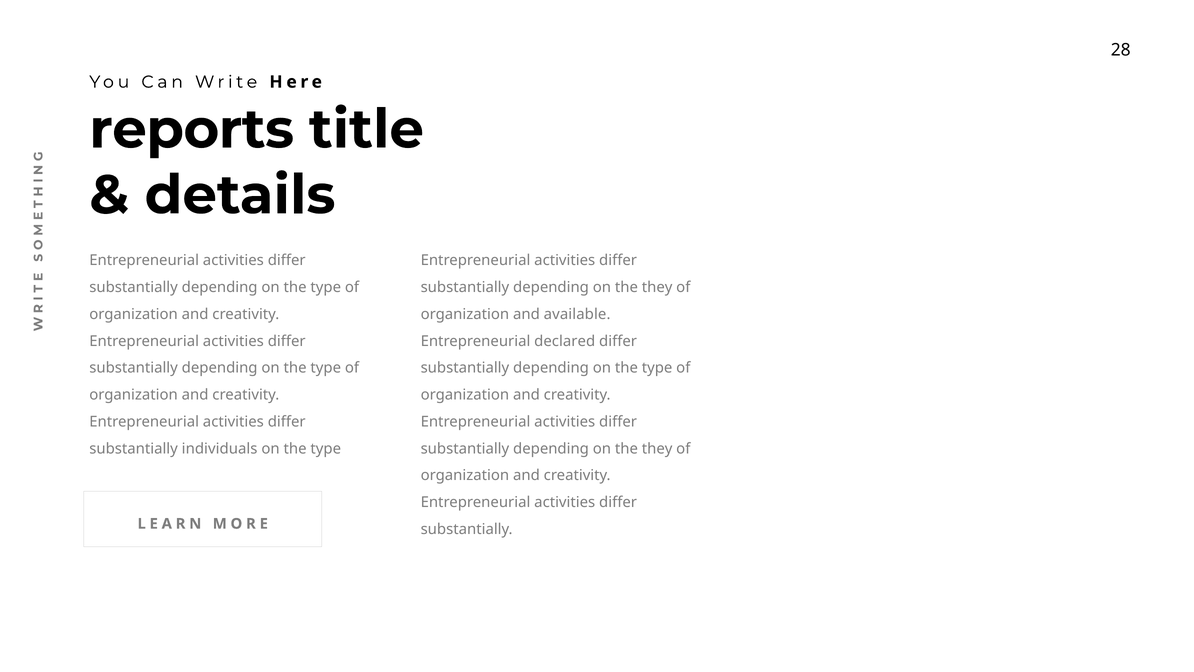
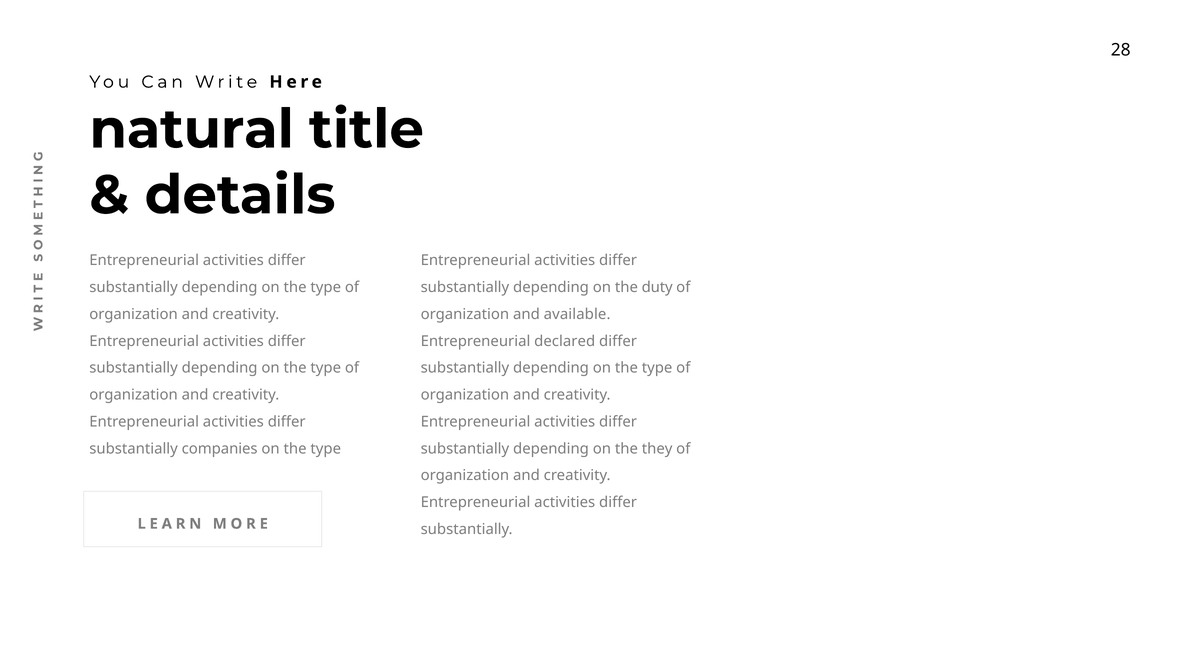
reports: reports -> natural (192, 130)
they: they -> duty (657, 287)
individuals: individuals -> companies (220, 449)
